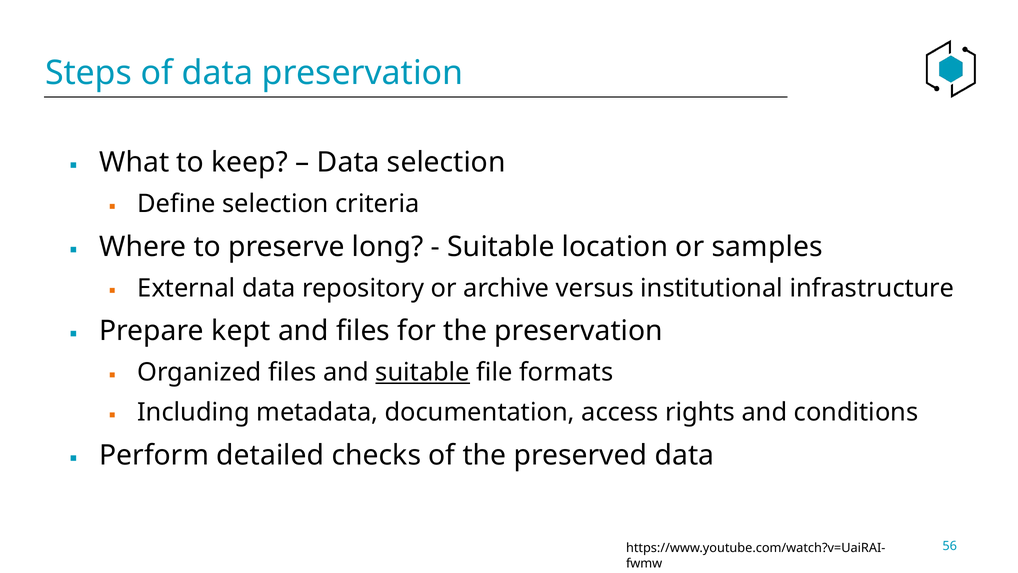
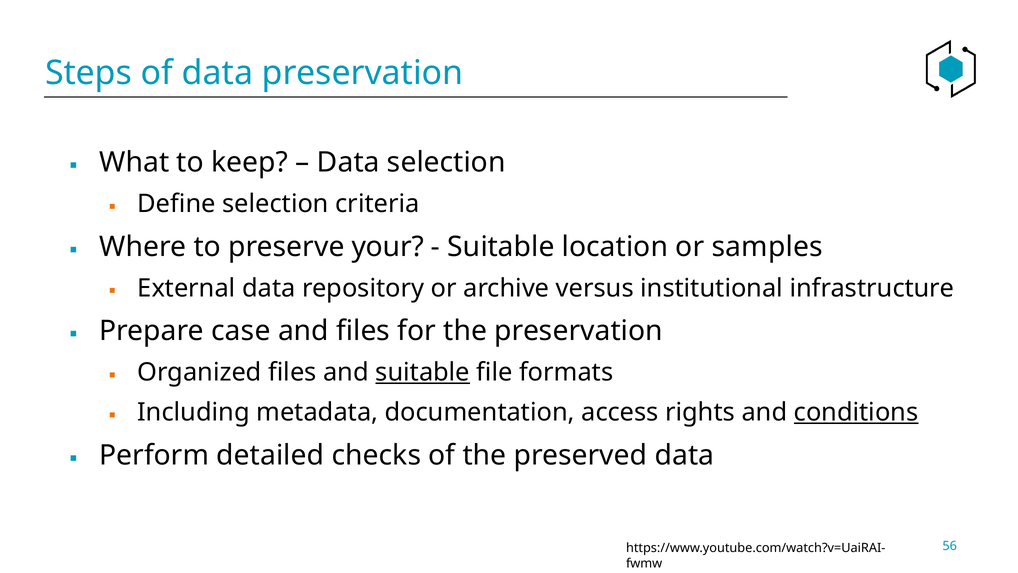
long: long -> your (388, 247)
kept: kept -> case (241, 331)
conditions underline: none -> present (856, 412)
